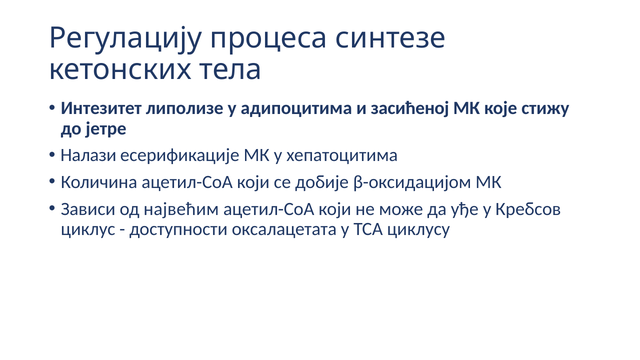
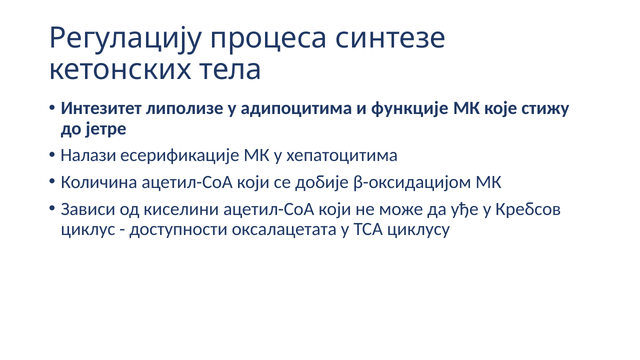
засићеној: засићеној -> функције (410, 108)
највећим: највећим -> киселини (181, 209)
